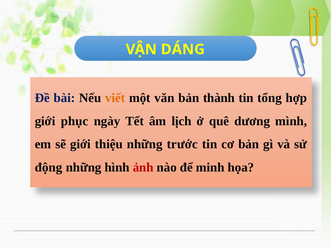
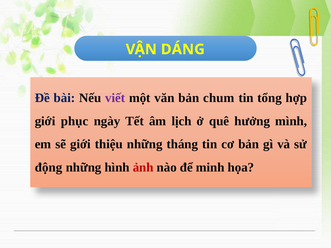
viết colour: orange -> purple (115, 98)
thành: thành -> chum (219, 98)
dương: dương -> hưởng (252, 121)
trước: trước -> tháng (182, 144)
